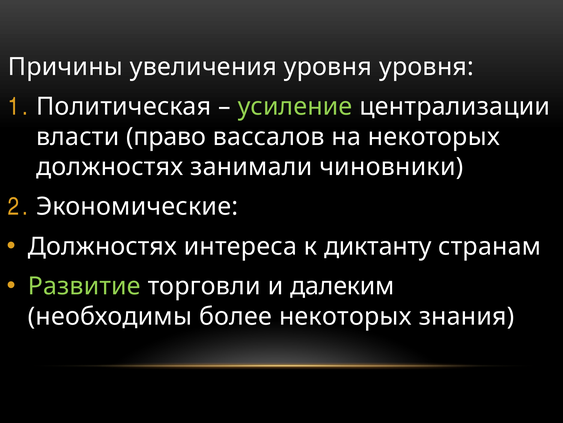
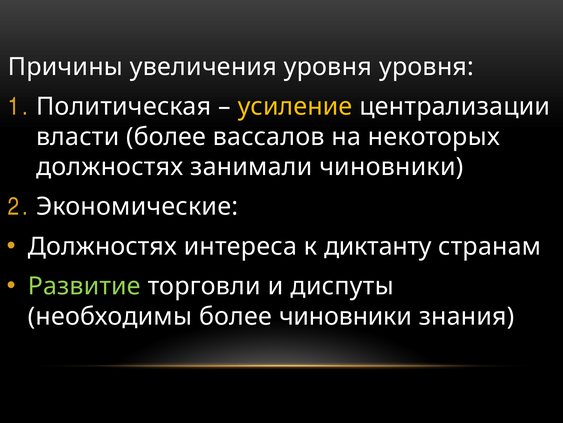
усиление colour: light green -> yellow (295, 106)
власти право: право -> более (166, 137)
далеким: далеким -> диспуты (342, 286)
более некоторых: некоторых -> чиновники (346, 316)
